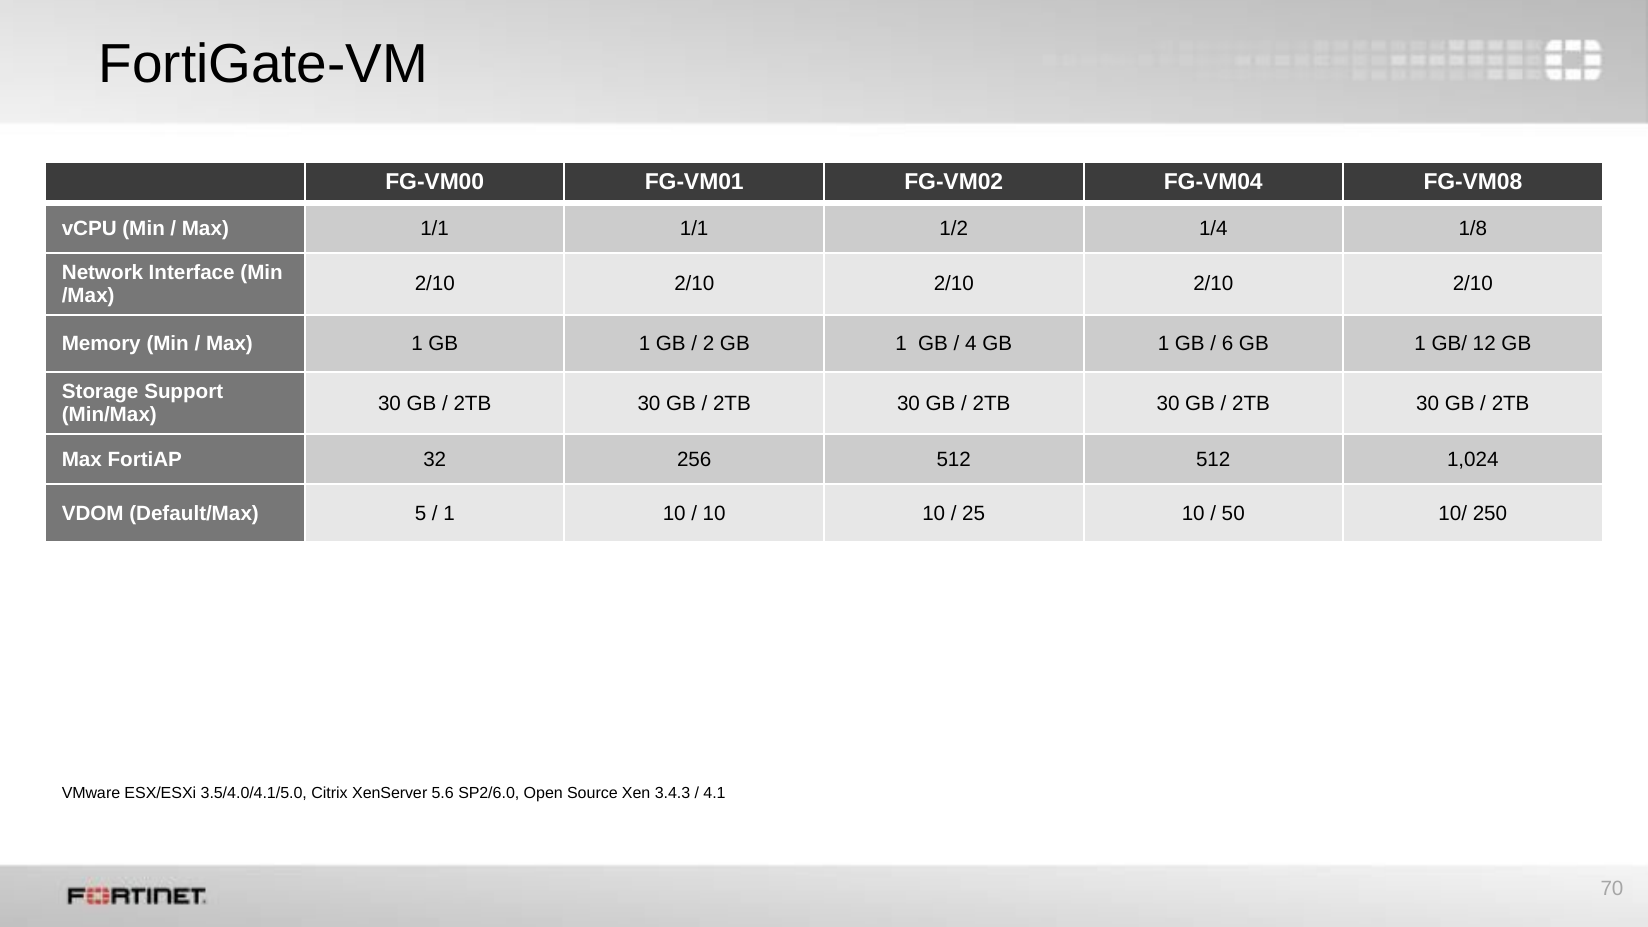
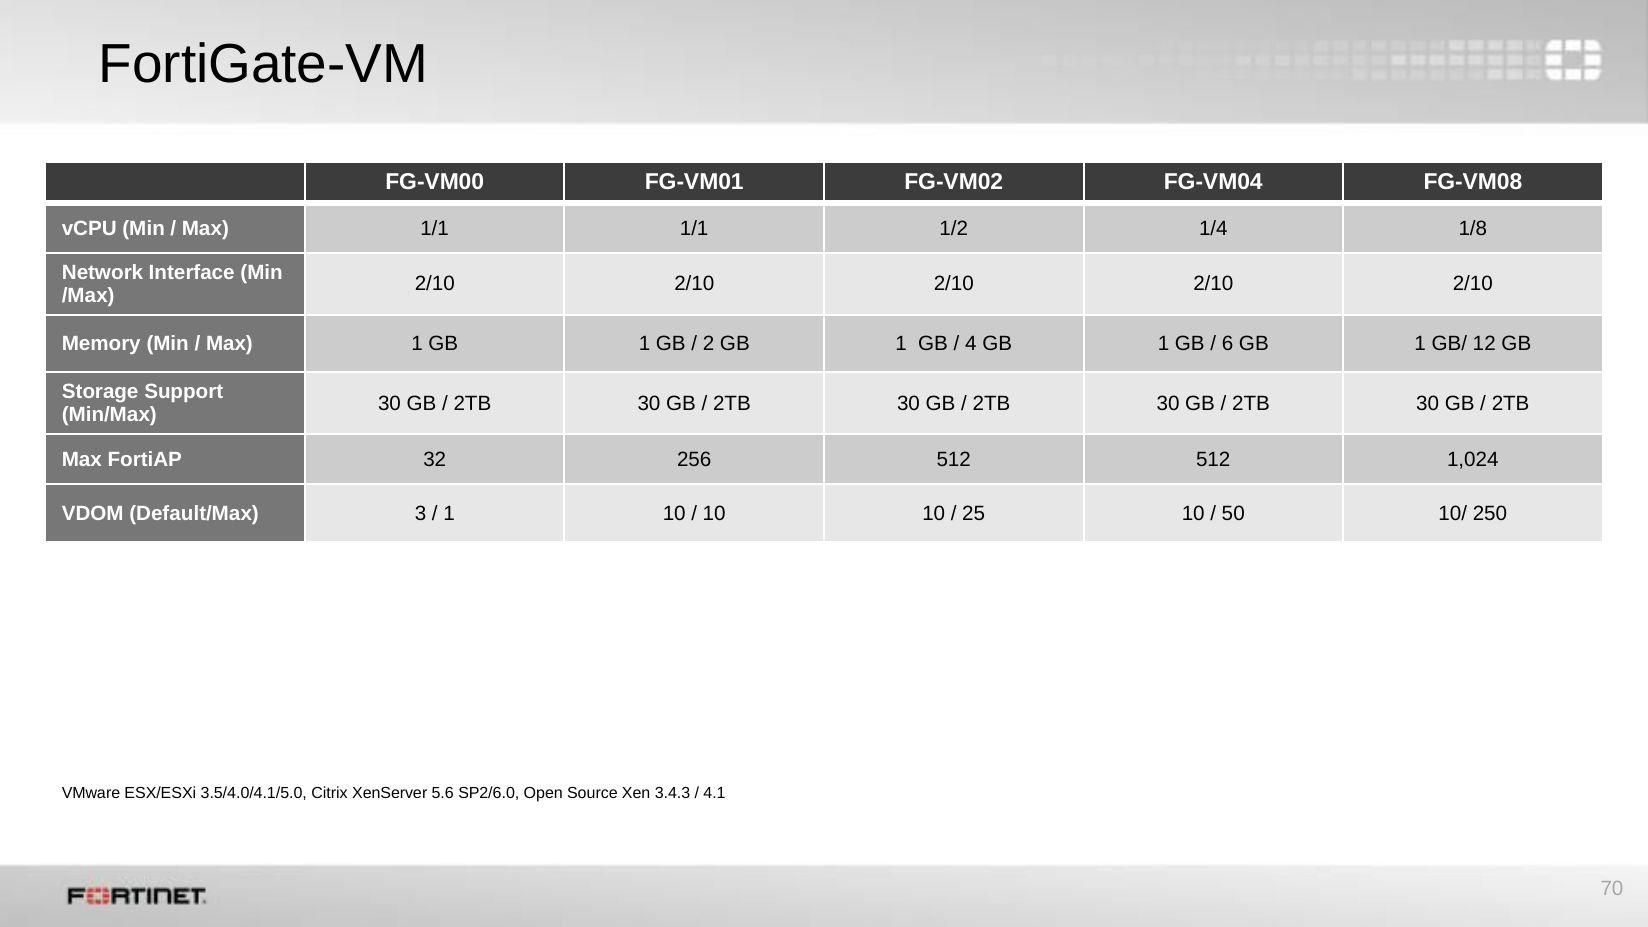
5: 5 -> 3 (421, 513)
